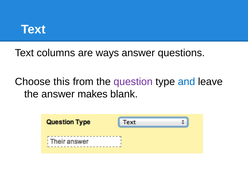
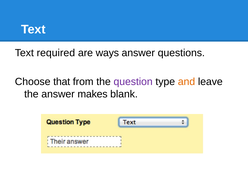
columns: columns -> required (56, 53)
this: this -> that (62, 82)
and colour: blue -> orange (186, 82)
